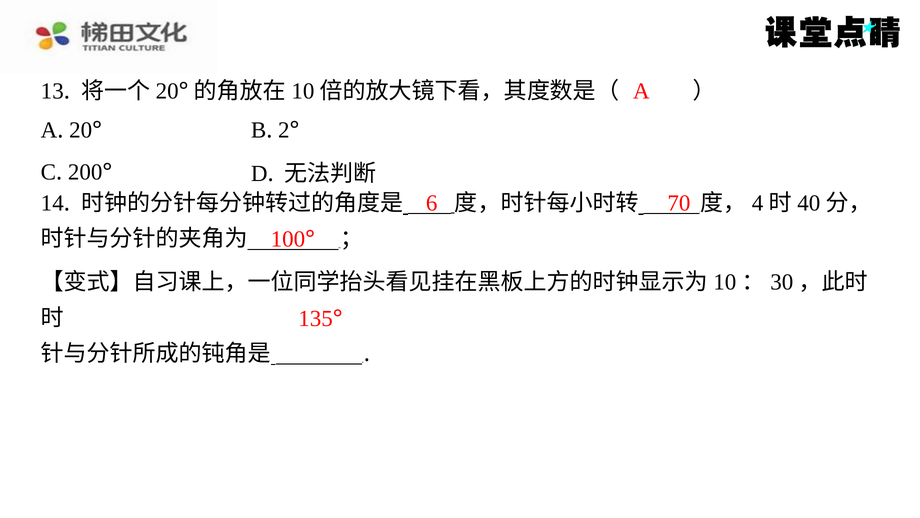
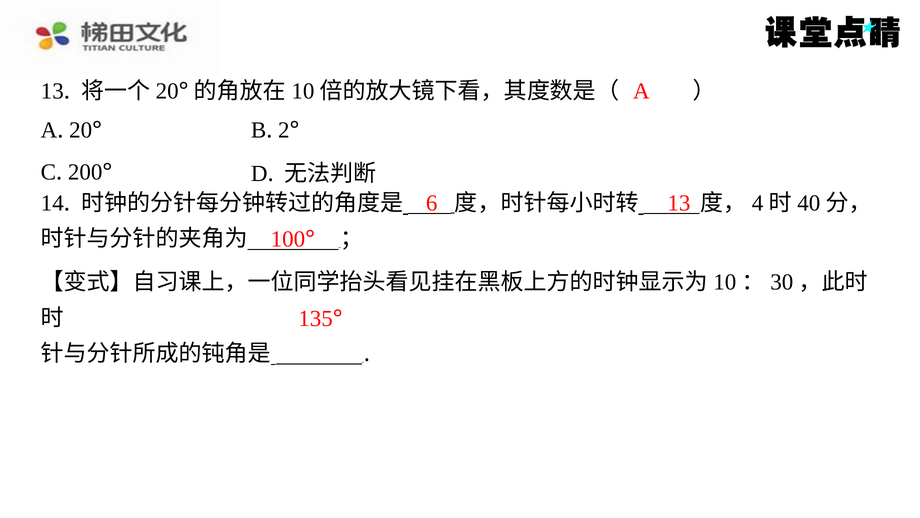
6 70: 70 -> 13 (679, 203)
